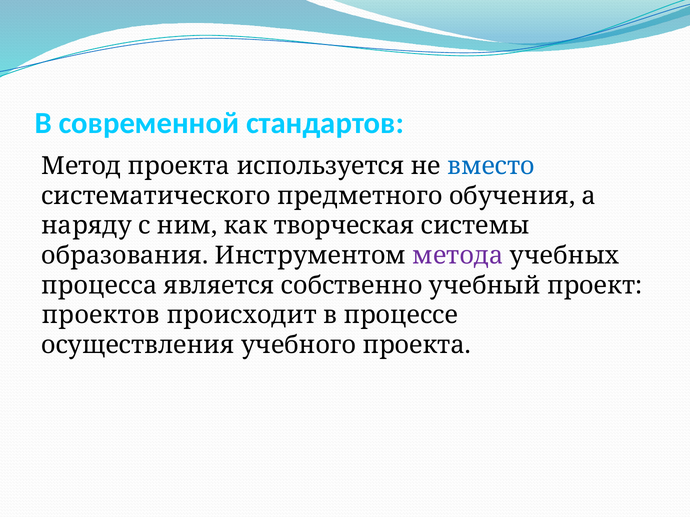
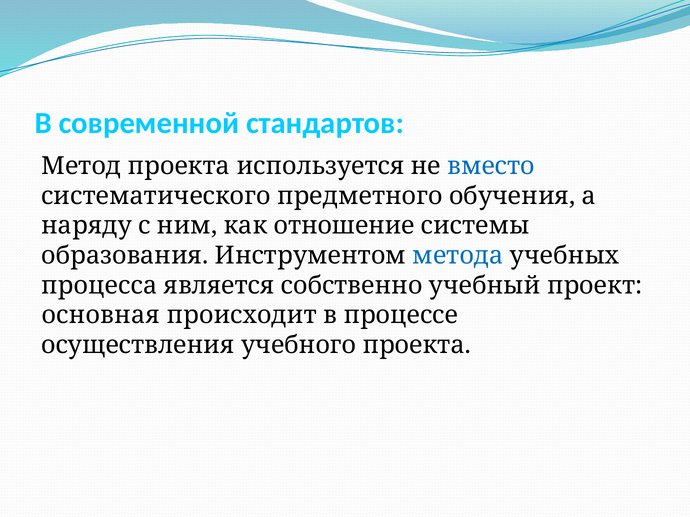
творческая: творческая -> отношение (344, 226)
метода colour: purple -> blue (458, 256)
проектов: проектов -> основная (101, 316)
